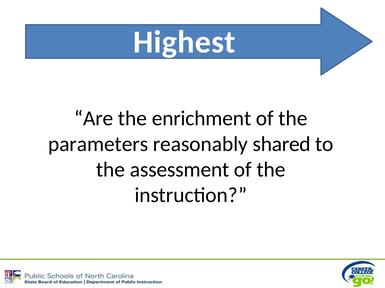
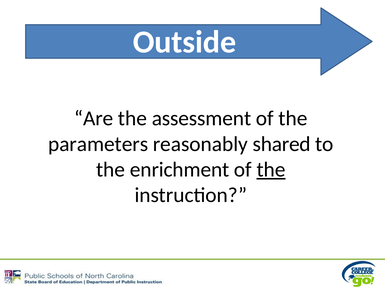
Highest: Highest -> Outside (184, 42)
enrichment: enrichment -> assessment (201, 119)
assessment: assessment -> enrichment (180, 170)
the underline: none -> present (271, 170)
